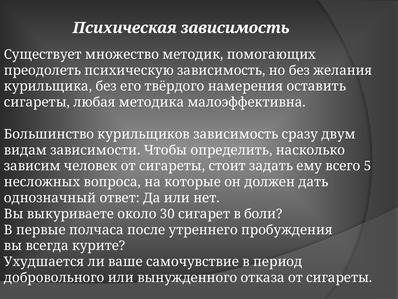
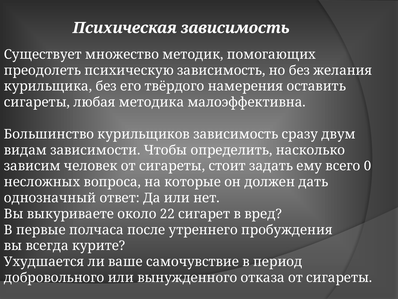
5: 5 -> 0 (368, 166)
30: 30 -> 22 (167, 214)
боли: боли -> вред (263, 214)
